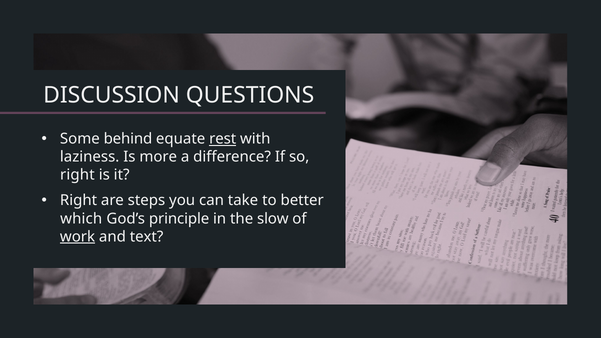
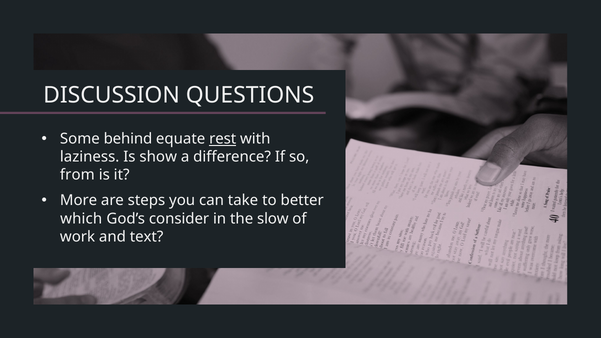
more: more -> show (158, 157)
right: right -> from (77, 175)
Right: Right -> More (79, 201)
principle: principle -> consider (179, 219)
work underline: present -> none (78, 237)
